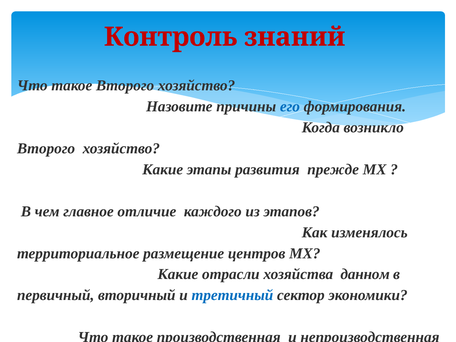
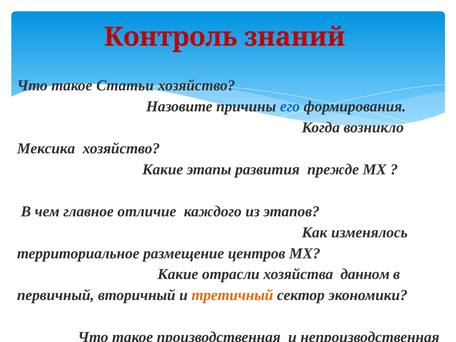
такое Второго: Второго -> Статьи (125, 86)
Второго: Второго -> Мексика (46, 148)
третичный colour: blue -> orange (232, 295)
